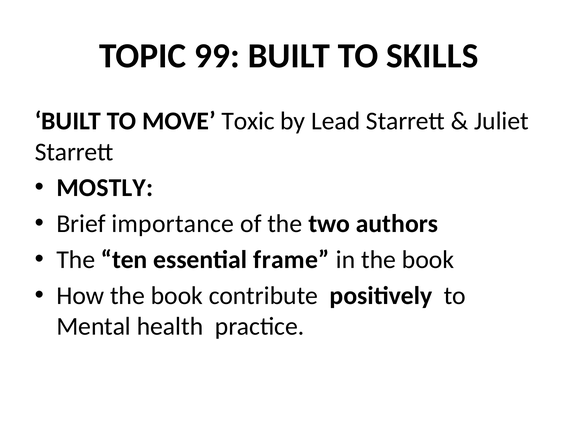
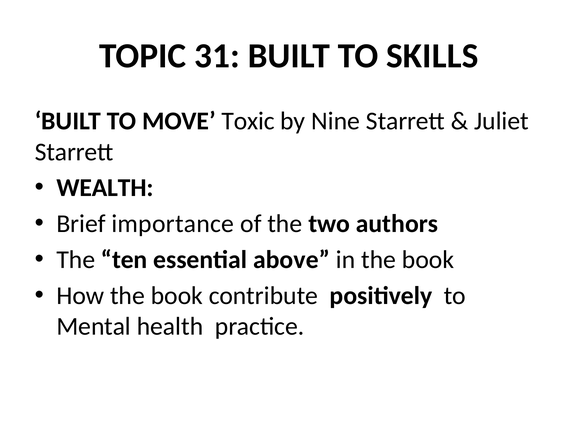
99: 99 -> 31 (217, 56)
Lead: Lead -> Nine (336, 121)
MOSTLY: MOSTLY -> WEALTH (105, 188)
frame: frame -> above (291, 260)
